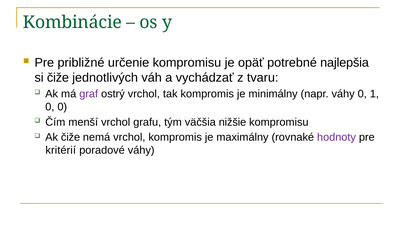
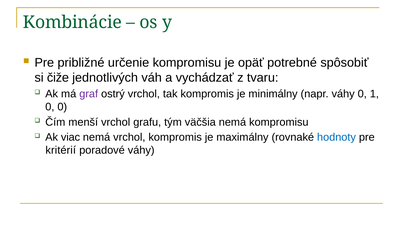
najlepšia: najlepšia -> spôsobiť (344, 63)
väčšia nižšie: nižšie -> nemá (232, 122)
Ak čiže: čiže -> viac (71, 138)
hodnoty colour: purple -> blue (336, 138)
